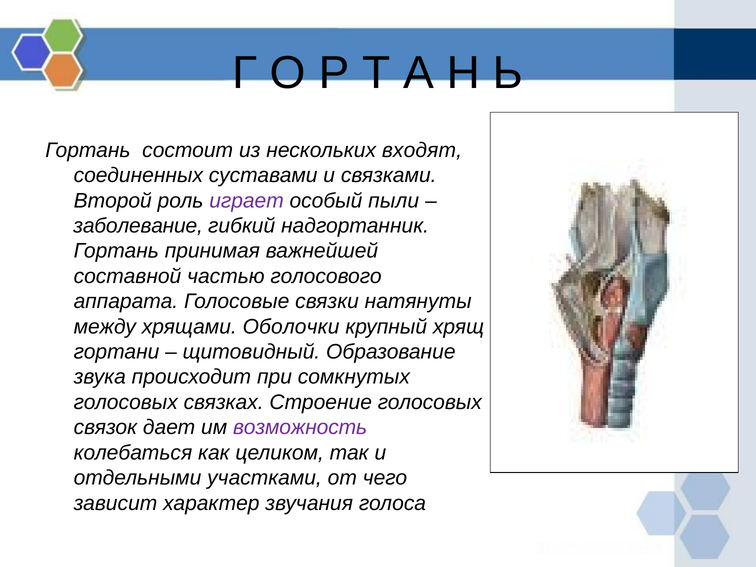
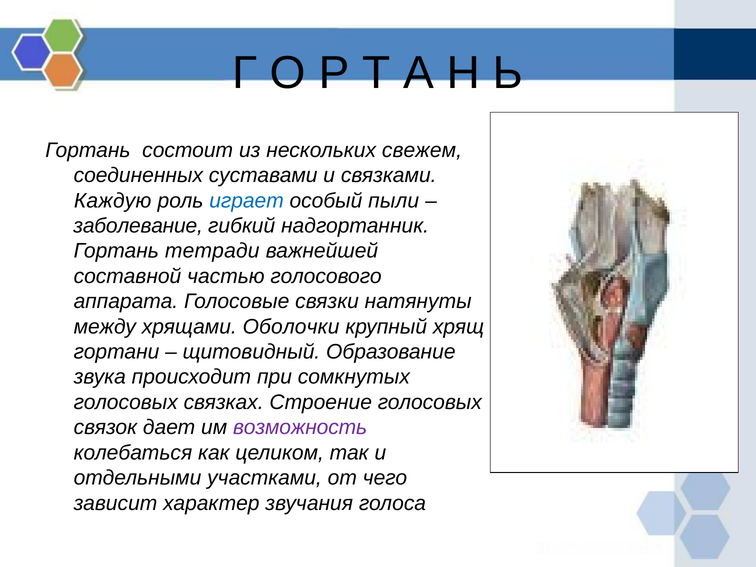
входят: входят -> свежем (422, 150)
Второй: Второй -> Каждую (113, 201)
играет colour: purple -> blue (247, 201)
принимая: принимая -> тетради (212, 251)
